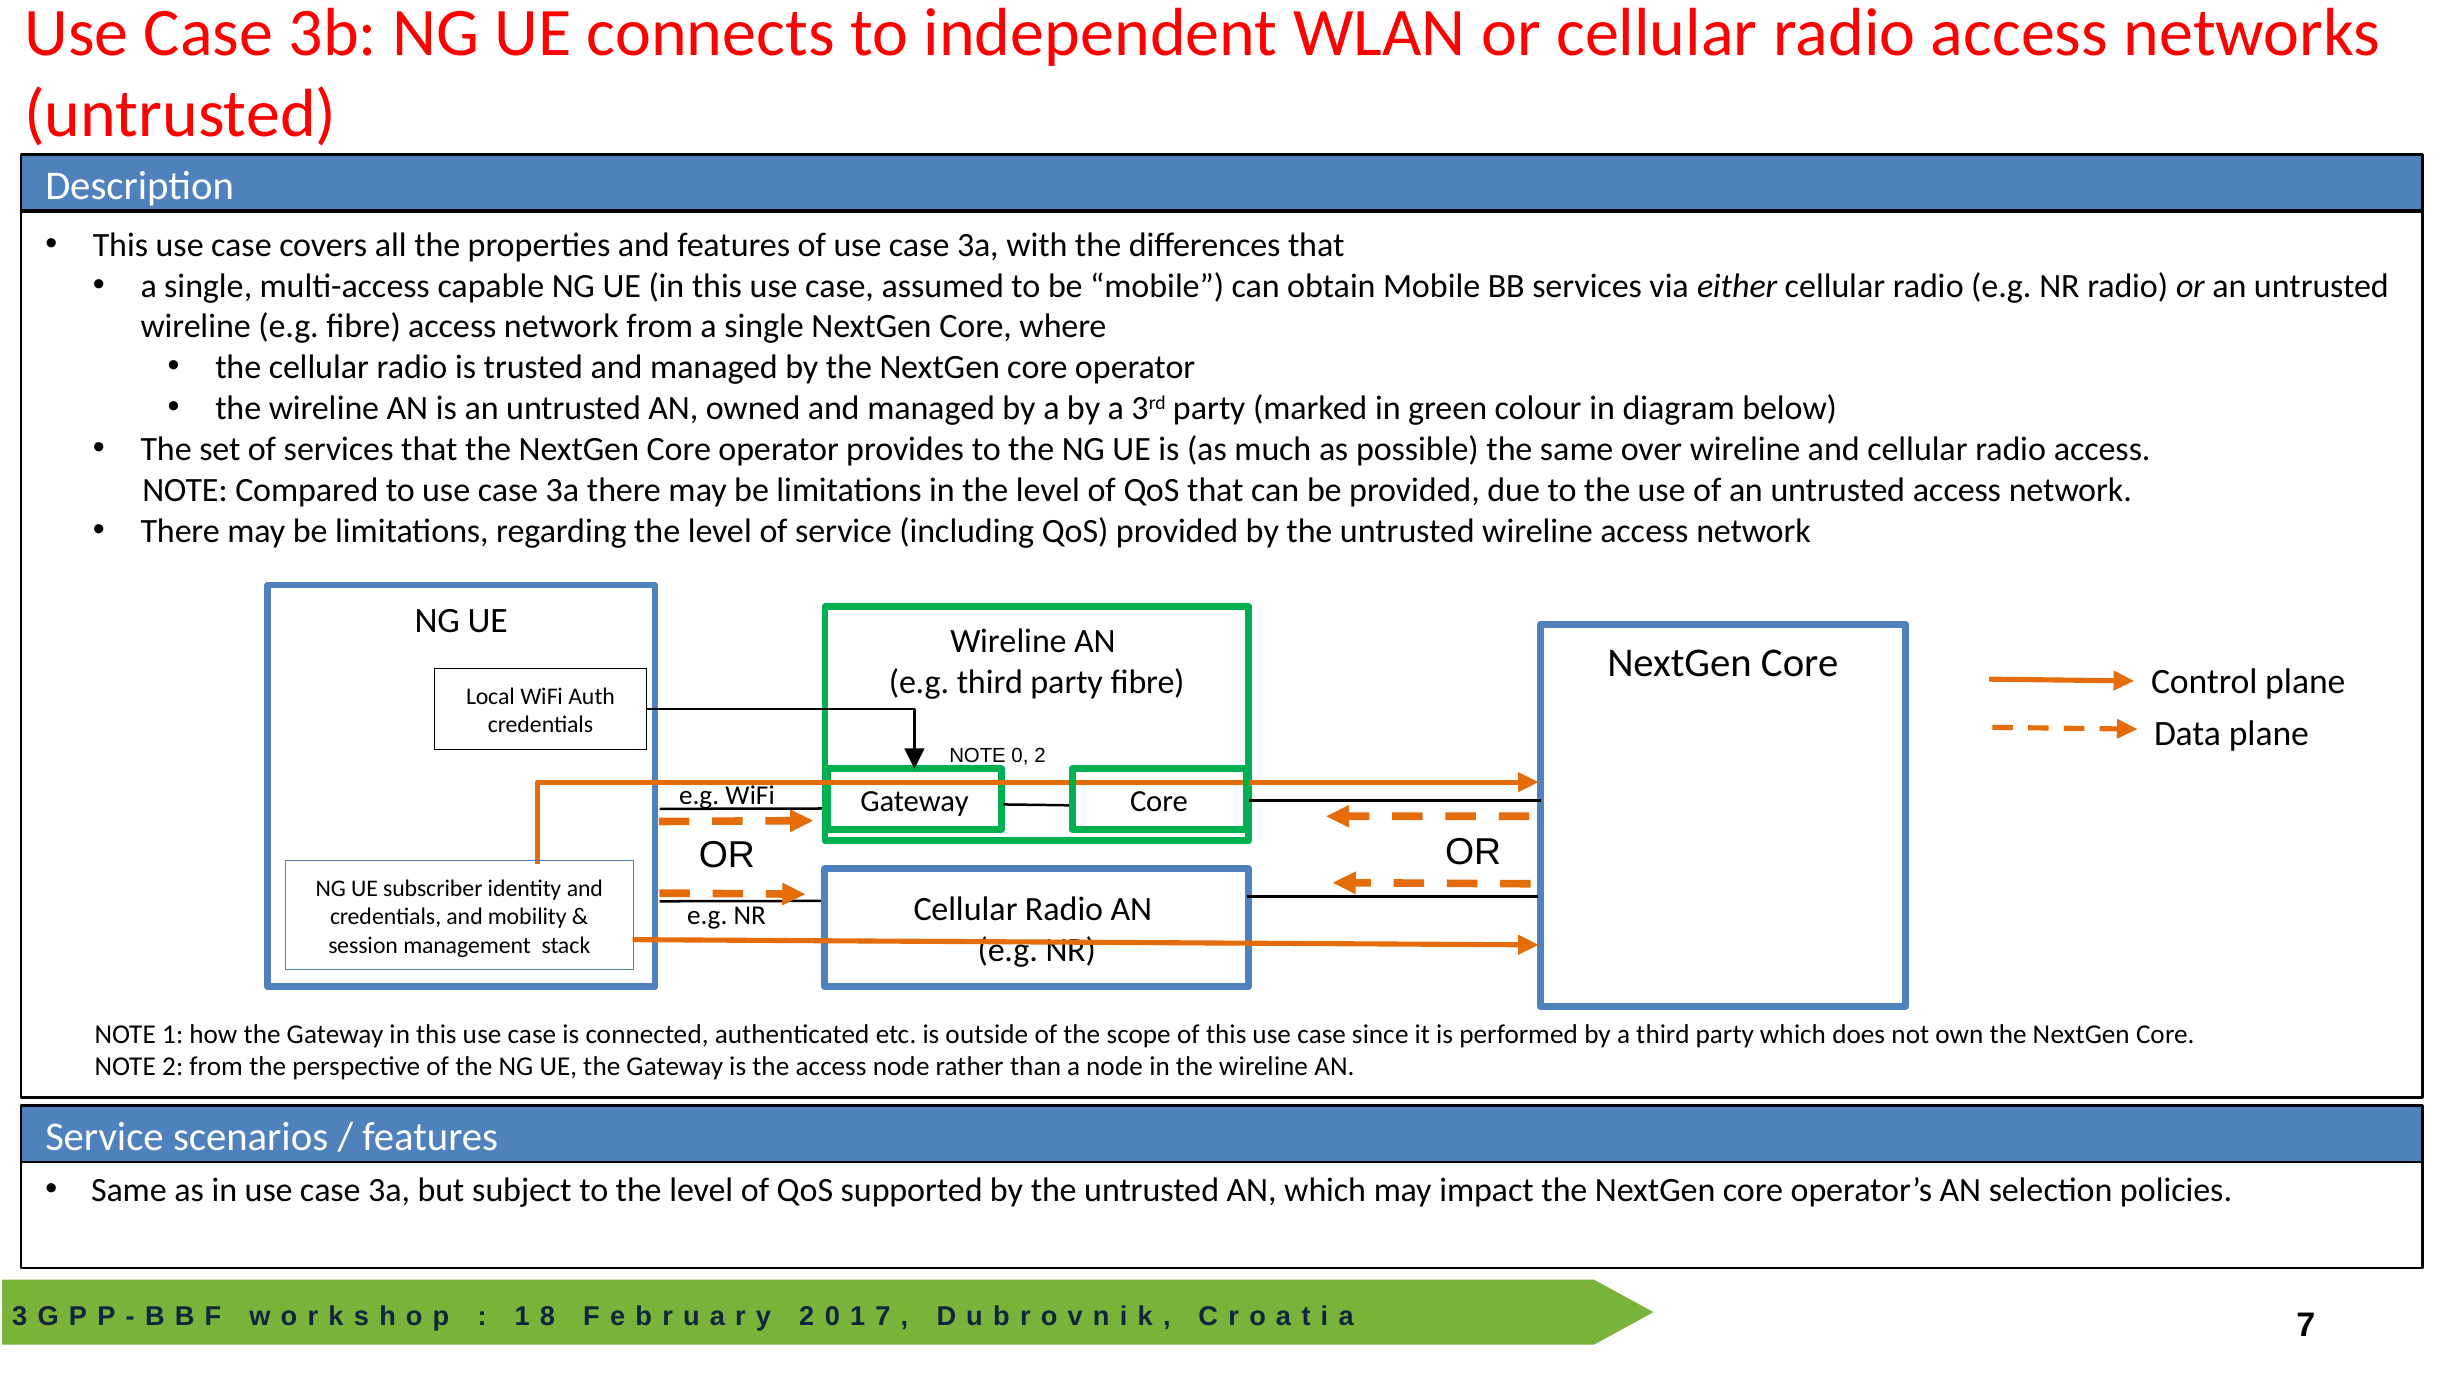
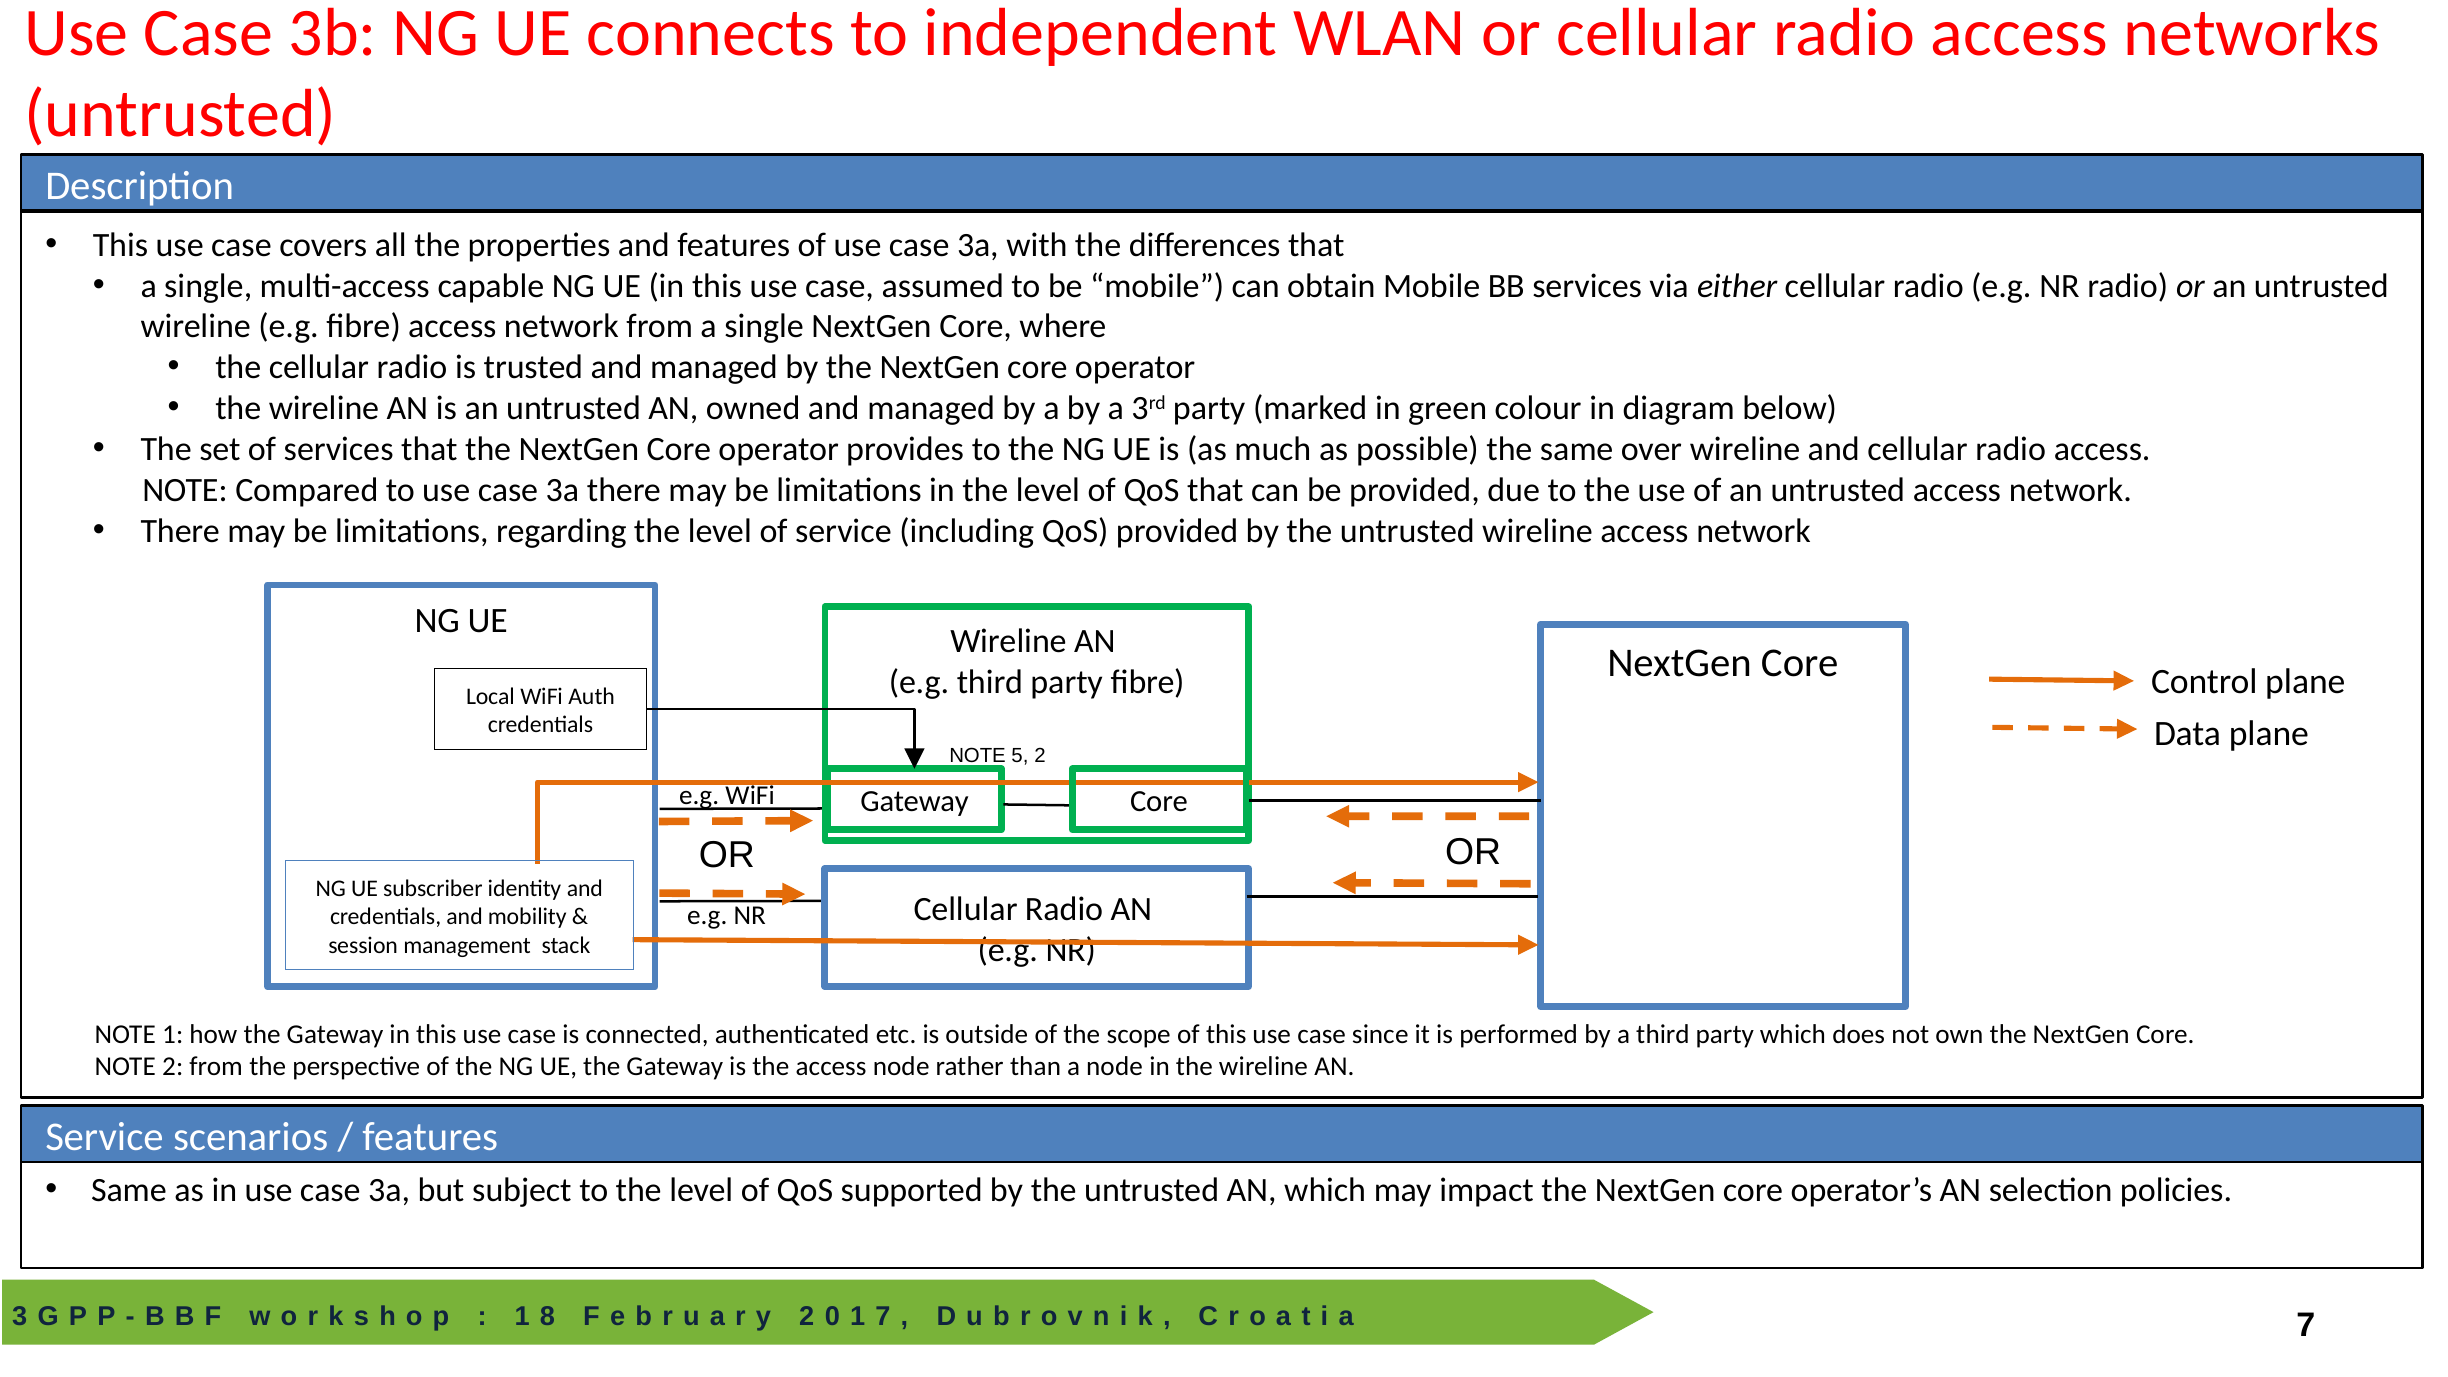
NOTE 0: 0 -> 5 (1020, 756)
